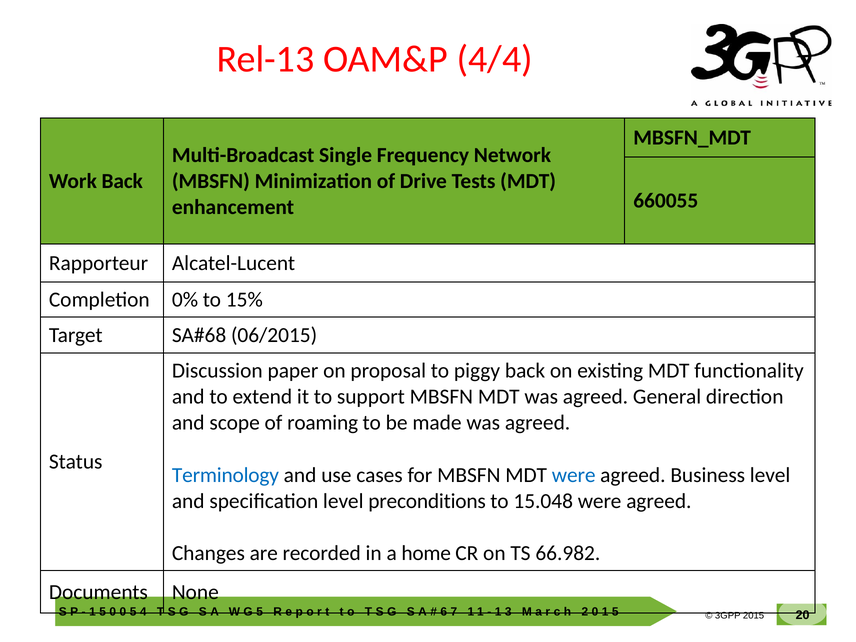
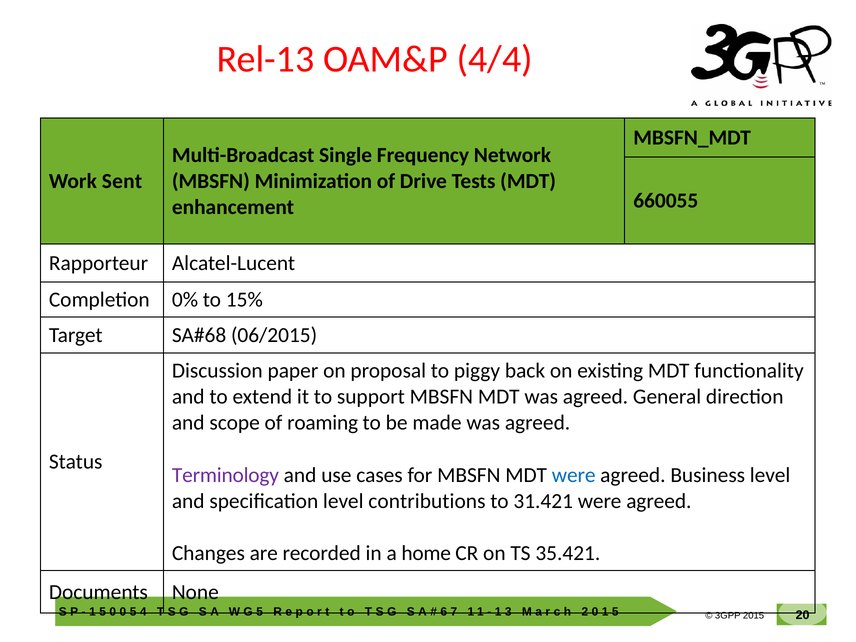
Work Back: Back -> Sent (122, 181)
Terminology colour: blue -> purple (225, 475)
preconditions: preconditions -> contributions (427, 501)
15.048: 15.048 -> 31.421 (543, 501)
66.982: 66.982 -> 35.421 (568, 553)
